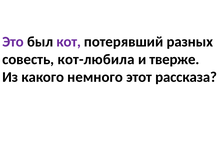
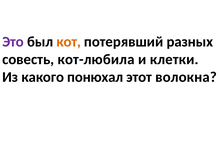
кот colour: purple -> orange (69, 42)
тверже: тверже -> клетки (174, 60)
немного: немного -> понюхал (95, 77)
рассказа: рассказа -> волокна (186, 77)
